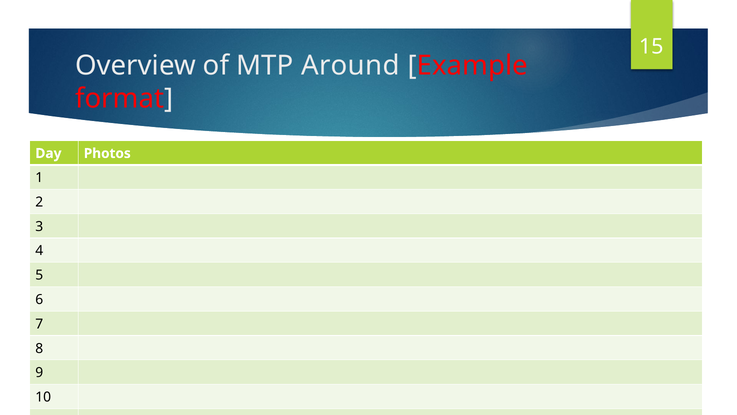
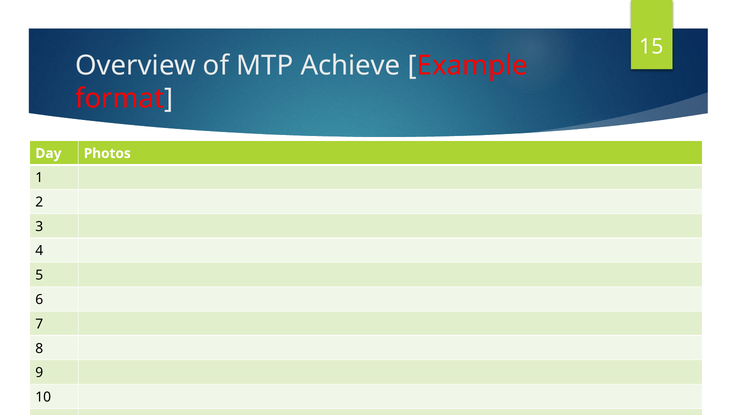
Around: Around -> Achieve (351, 66)
